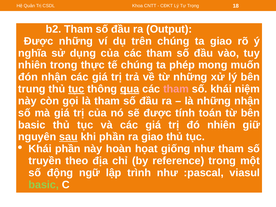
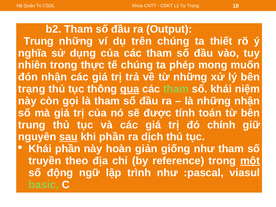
Được: Được -> Trung (39, 41)
ta giao: giao -> thiết (221, 41)
trung: trung -> trạng (32, 89)
tục underline: present -> none (76, 89)
tham colour: pink -> light green (176, 89)
basic: basic -> trung (32, 125)
đó nhiên: nhiên -> chính (221, 125)
ra giao: giao -> dịch (152, 137)
họat: họat -> giản (146, 149)
một underline: none -> present (250, 161)
